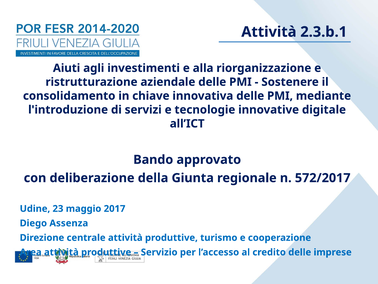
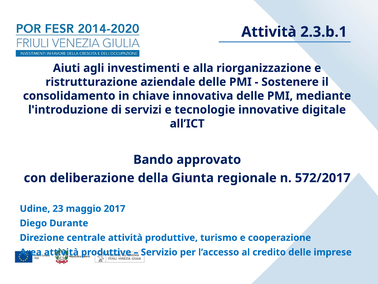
Assenza: Assenza -> Durante (69, 223)
